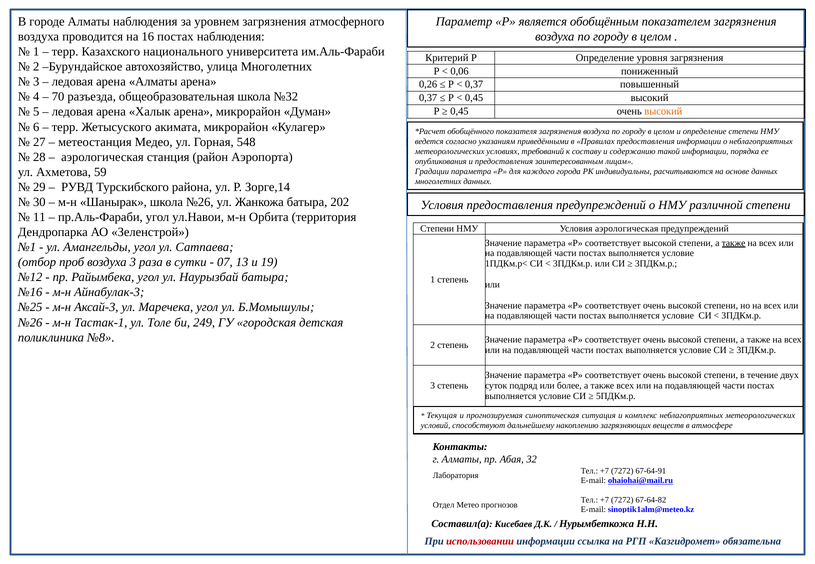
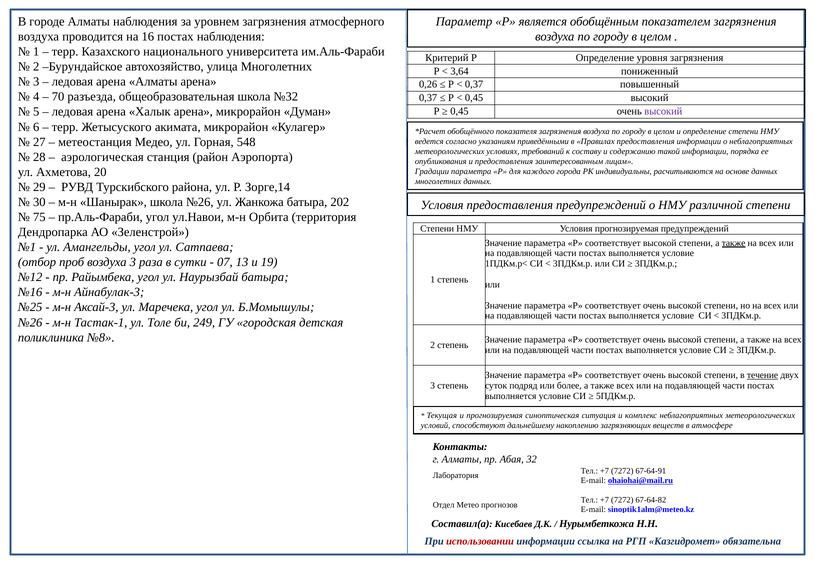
0,06: 0,06 -> 3,64 (460, 71)
высокий colour: orange -> purple (663, 111)
59: 59 -> 20 (100, 172)
11: 11 -> 75 (39, 217)
Условия аэрологическая: аэрологическая -> прогнозируемая (627, 229)
течение underline: none -> present (763, 375)
